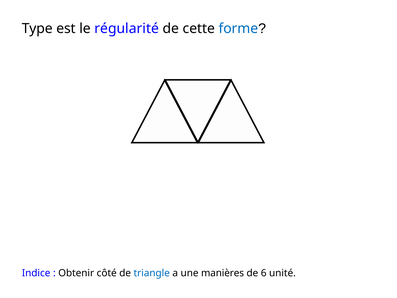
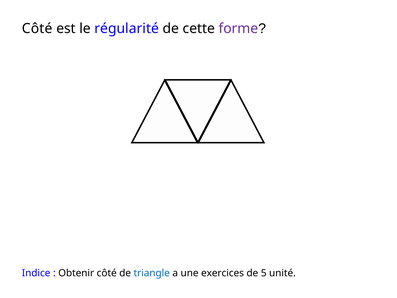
Type: Type -> Côté (37, 28)
forme colour: blue -> purple (238, 28)
manières: manières -> exercices (223, 273)
6: 6 -> 5 (264, 273)
